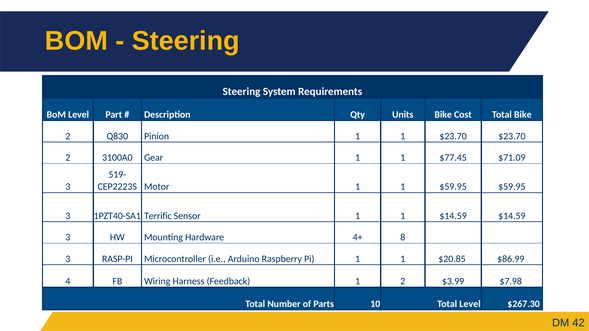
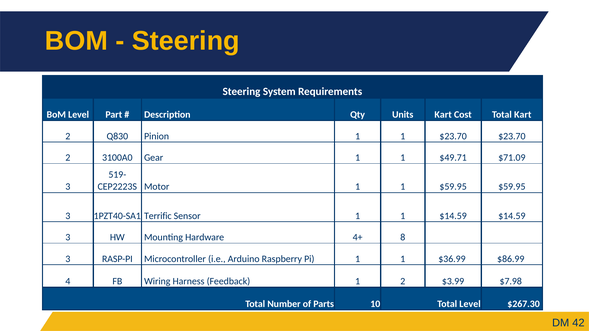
Units Bike: Bike -> Kart (443, 115)
Total Bike: Bike -> Kart (523, 115)
$77.45: $77.45 -> $49.71 (453, 158)
$20.85: $20.85 -> $36.99 (452, 259)
